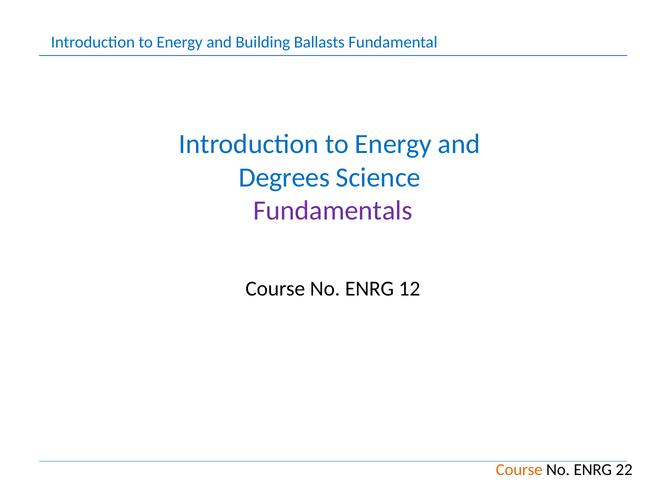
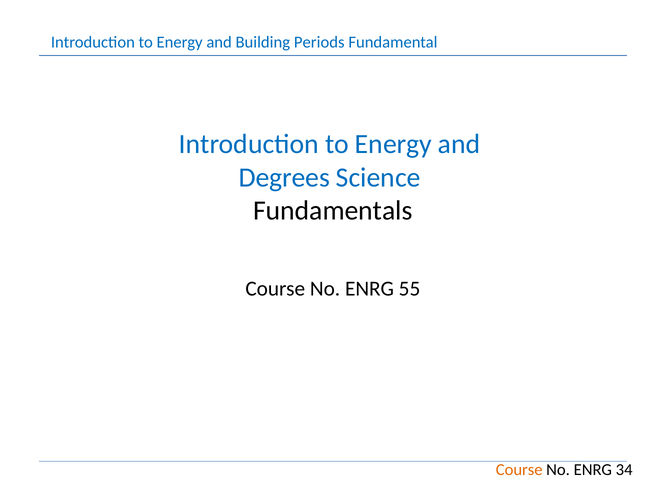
Ballasts: Ballasts -> Periods (319, 42)
Fundamentals colour: purple -> black (333, 211)
12: 12 -> 55 (409, 288)
22: 22 -> 34 (624, 470)
